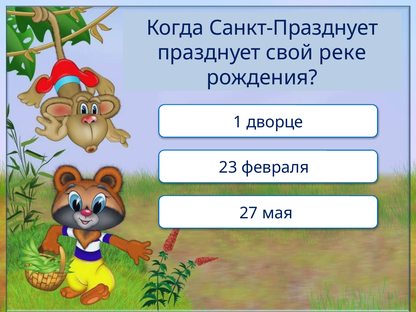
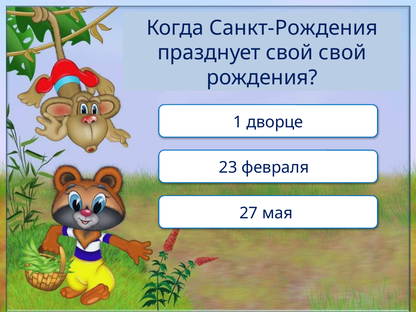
Санкт-Празднует: Санкт-Празднует -> Санкт-Рождения (293, 28)
свой реке: реке -> свой (343, 53)
